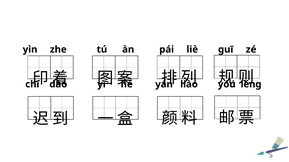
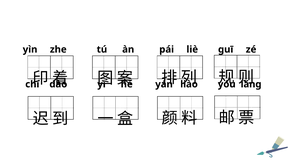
lěng: lěng -> lǎng (251, 85)
